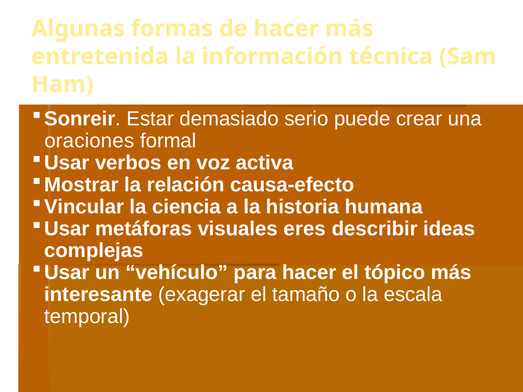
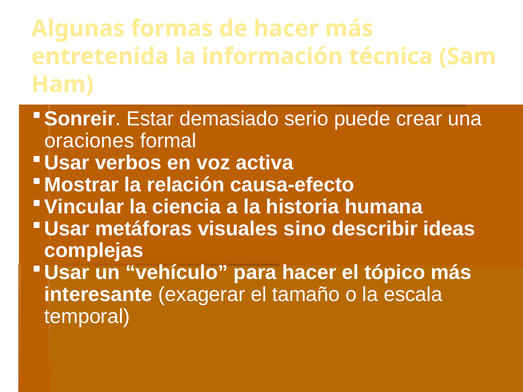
eres: eres -> sino (305, 229)
